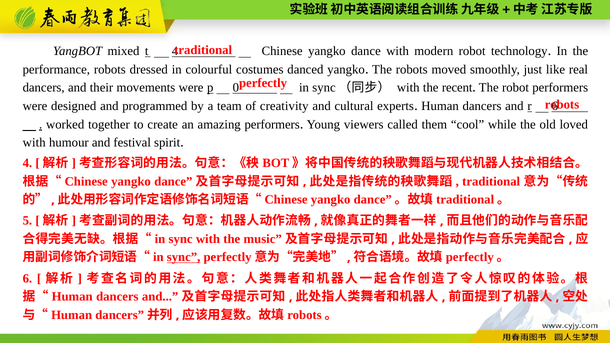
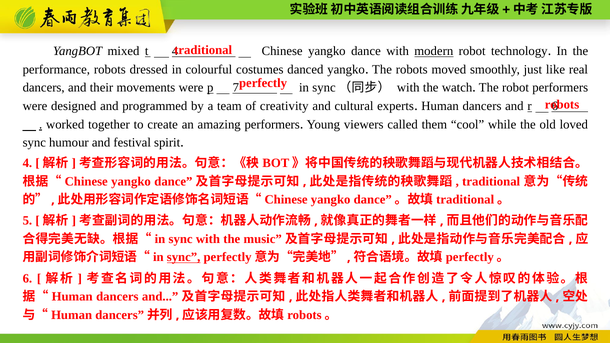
modern underline: none -> present (434, 51)
0: 0 -> 7 (236, 88)
recent: recent -> watch (457, 88)
with: with -> sync (34, 143)
